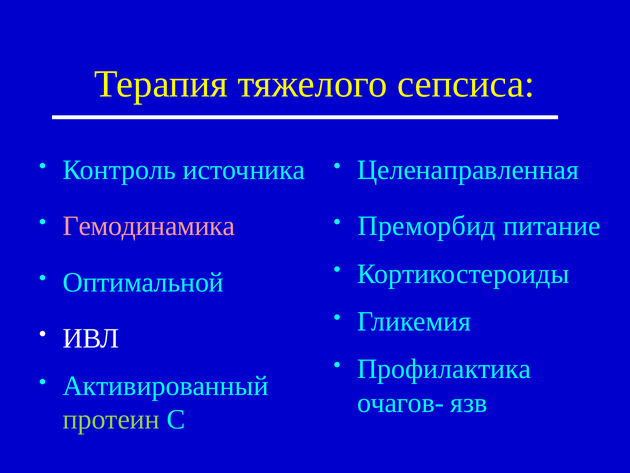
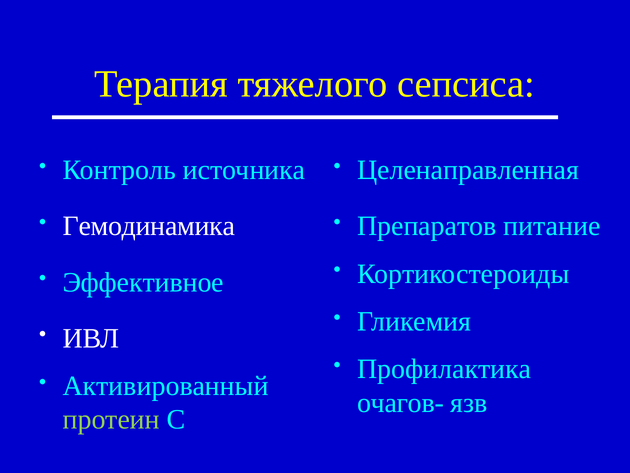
Гемодинамика colour: pink -> white (149, 226)
Преморбид: Преморбид -> Препаратов (427, 226)
Оптимальной: Оптимальной -> Эффективное (143, 282)
